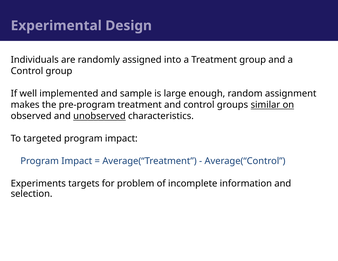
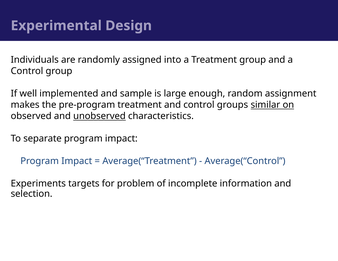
targeted: targeted -> separate (43, 139)
